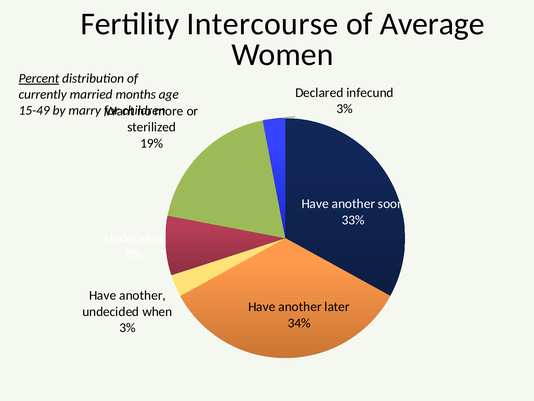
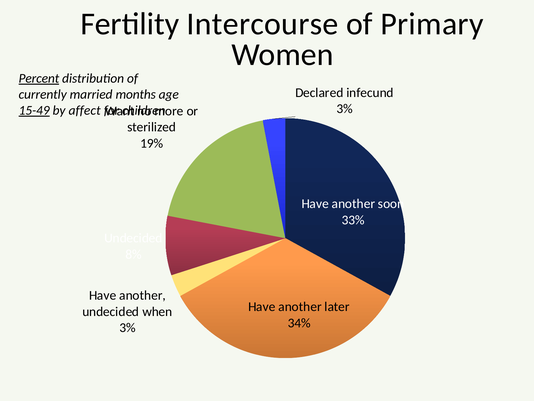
Average: Average -> Primary (432, 24)
15-49 underline: none -> present (34, 110)
marry: marry -> affect (85, 110)
